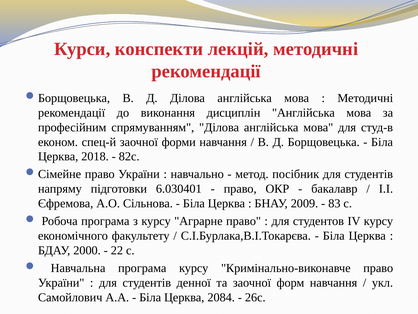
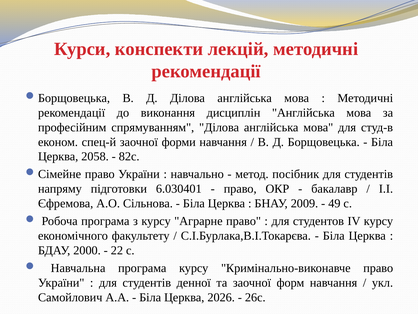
2018: 2018 -> 2058 (95, 156)
83: 83 -> 49 (334, 203)
2084: 2084 -> 2026 (221, 297)
